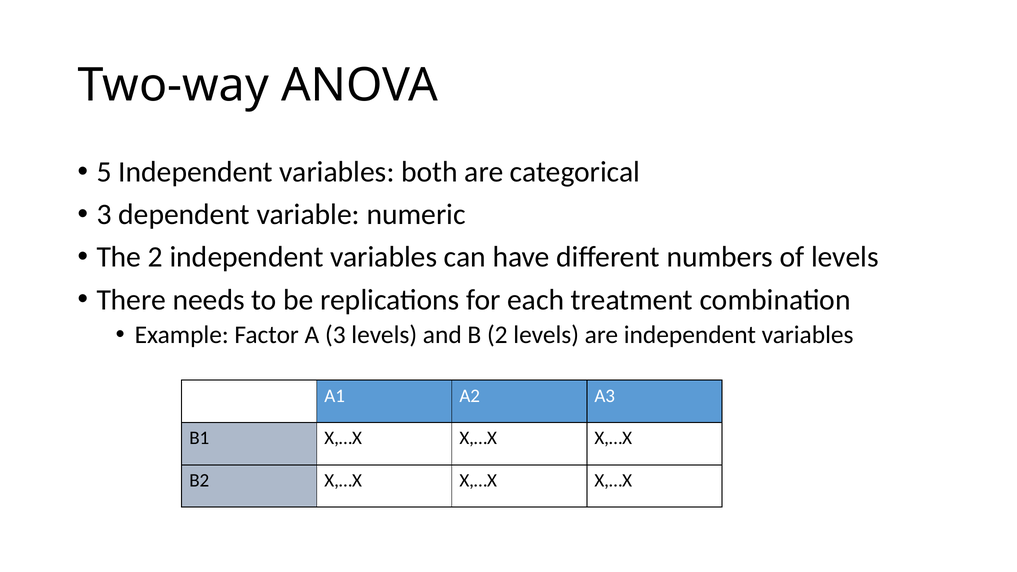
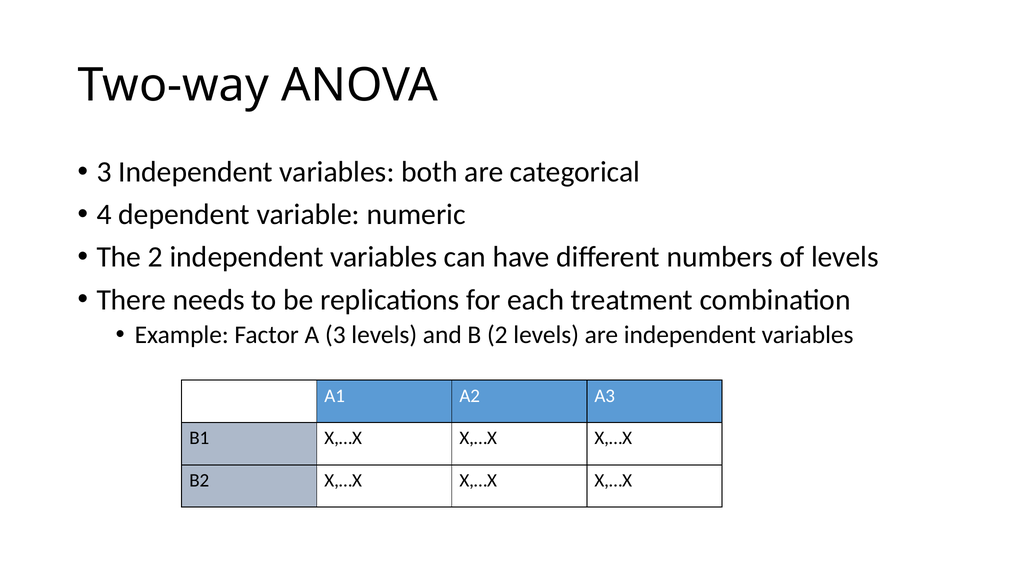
5: 5 -> 3 (104, 172)
3: 3 -> 4 (104, 215)
